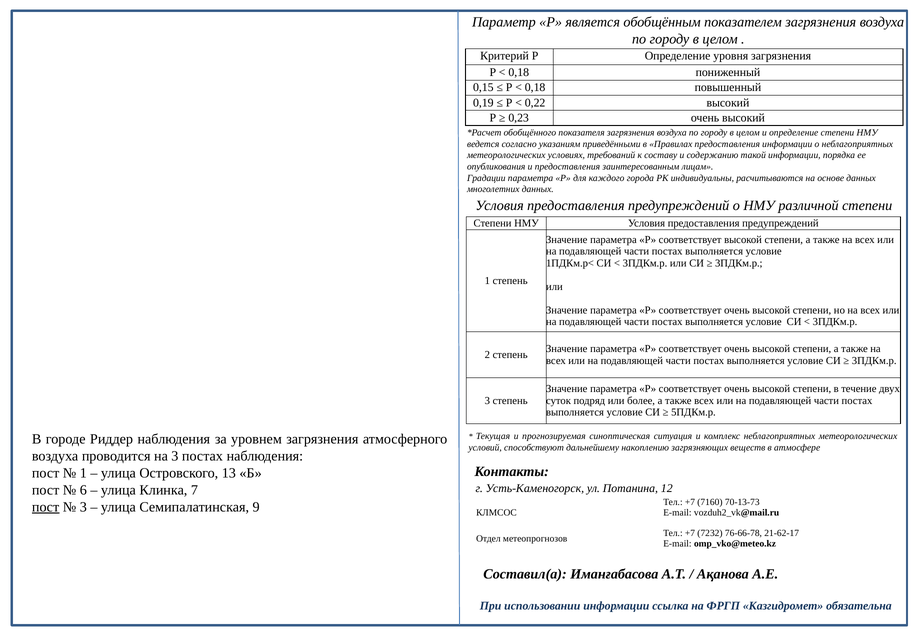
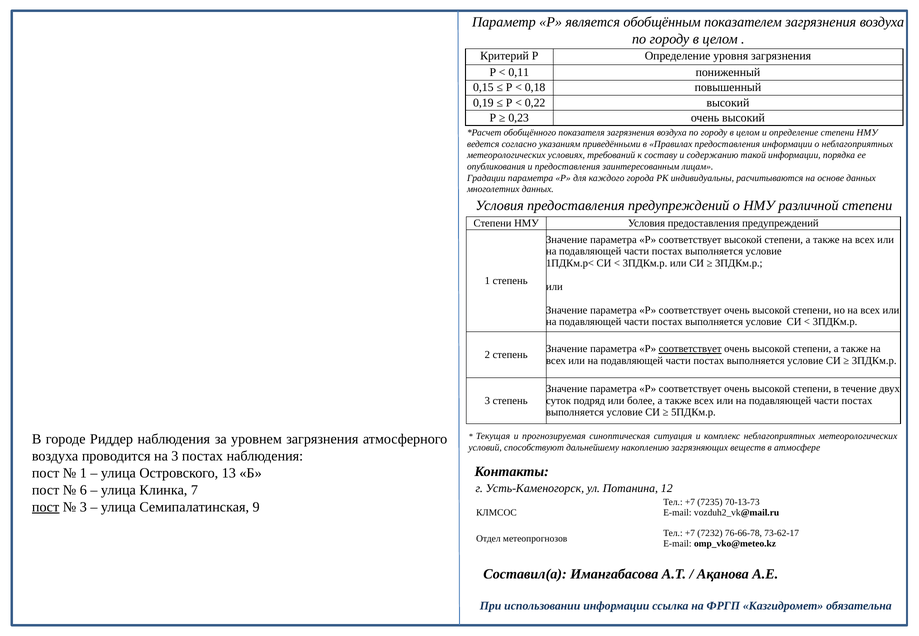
0,18: 0,18 -> 0,11 (519, 72)
соответствует underline: none -> present (690, 349)
7160: 7160 -> 7235 (710, 502)
21-62-17: 21-62-17 -> 73-62-17 (782, 534)
